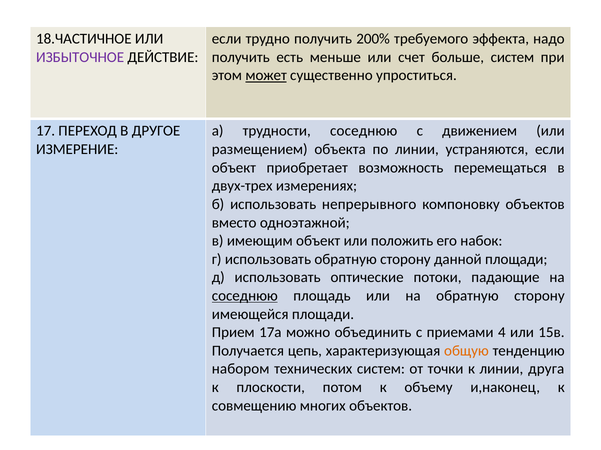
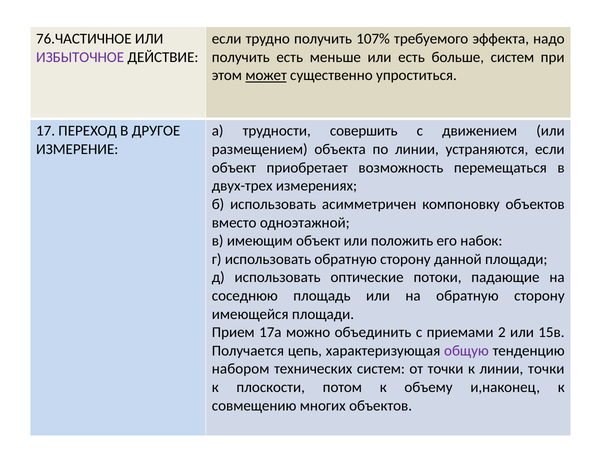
18.ЧАСТИЧНОЕ: 18.ЧАСТИЧНОЕ -> 76.ЧАСТИЧНОЕ (84, 39)
200%: 200% -> 107% (373, 39)
или счет: счет -> есть (412, 57)
трудности соседнюю: соседнюю -> совершить (364, 131)
непрерывного: непрерывного -> асимметричен (369, 205)
соседнюю underline: present -> none (245, 296)
4: 4 -> 2 (502, 333)
общую colour: orange -> purple (466, 351)
линии друга: друга -> точки (546, 370)
